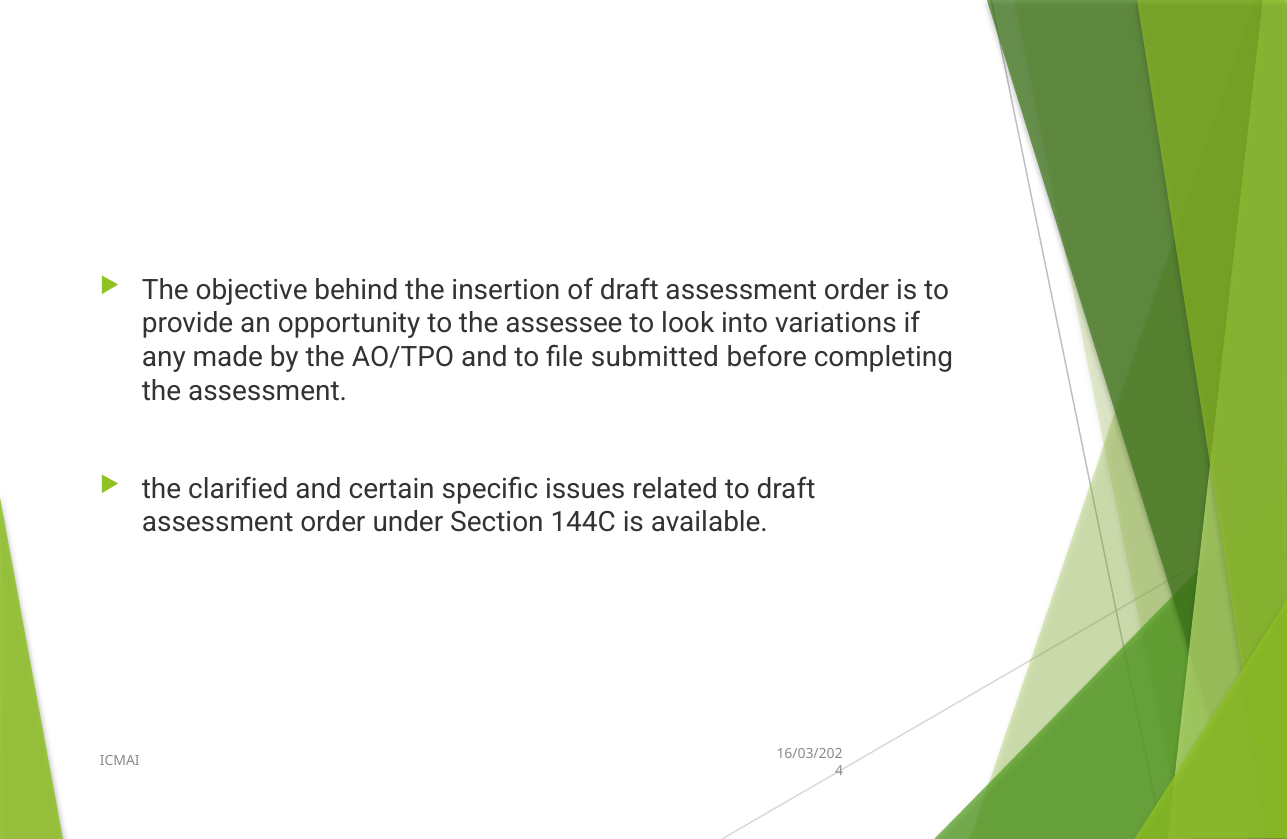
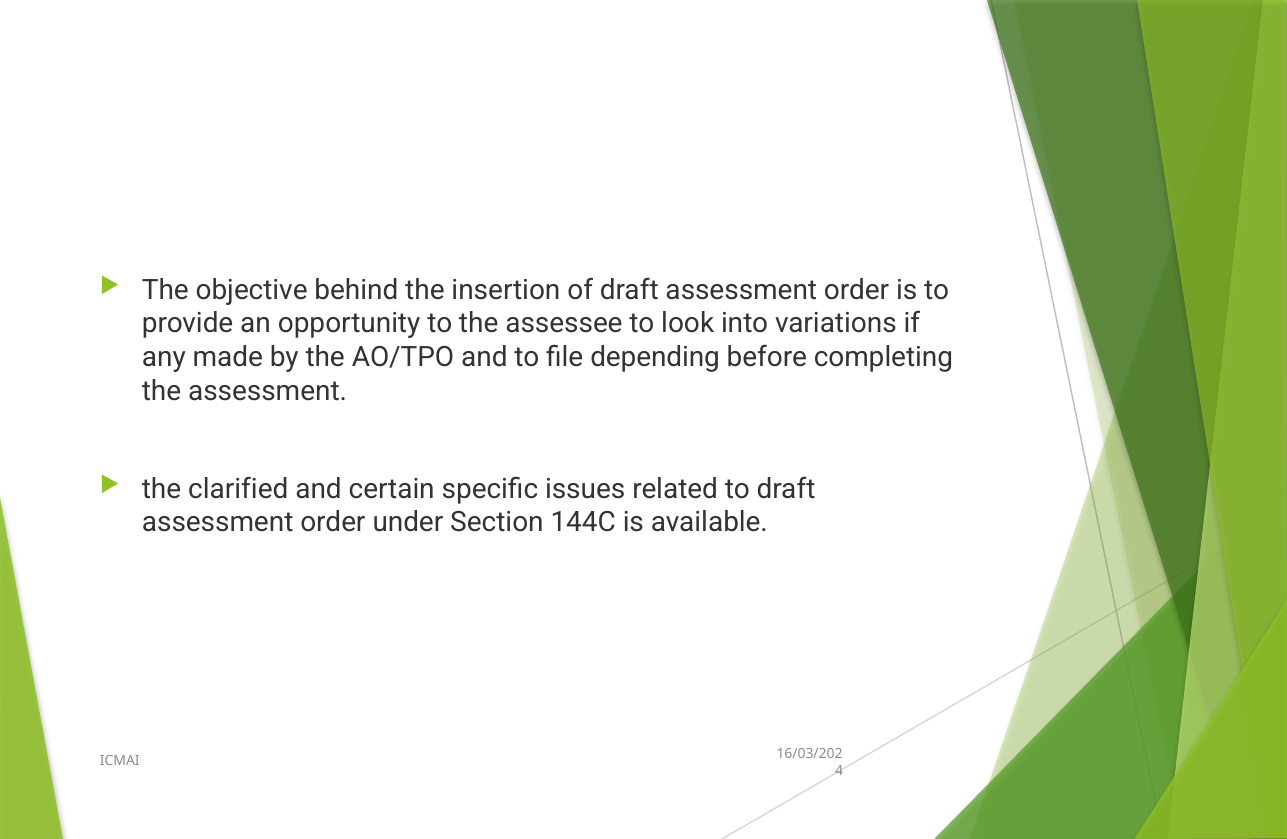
submitted: submitted -> depending (655, 357)
